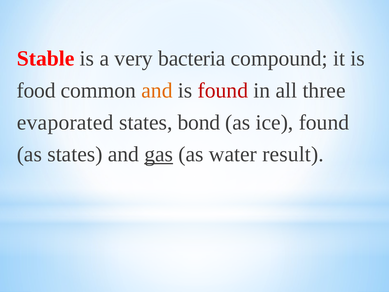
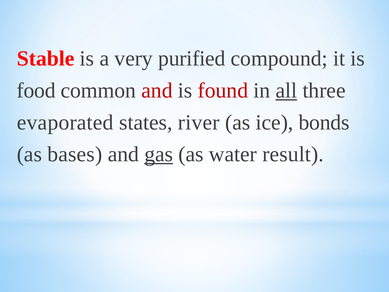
bacteria: bacteria -> purified (192, 59)
and colour: orange -> red (157, 90)
all underline: none -> present (286, 90)
bond: bond -> river (199, 122)
ice found: found -> bonds (324, 122)
as states: states -> bases (75, 154)
